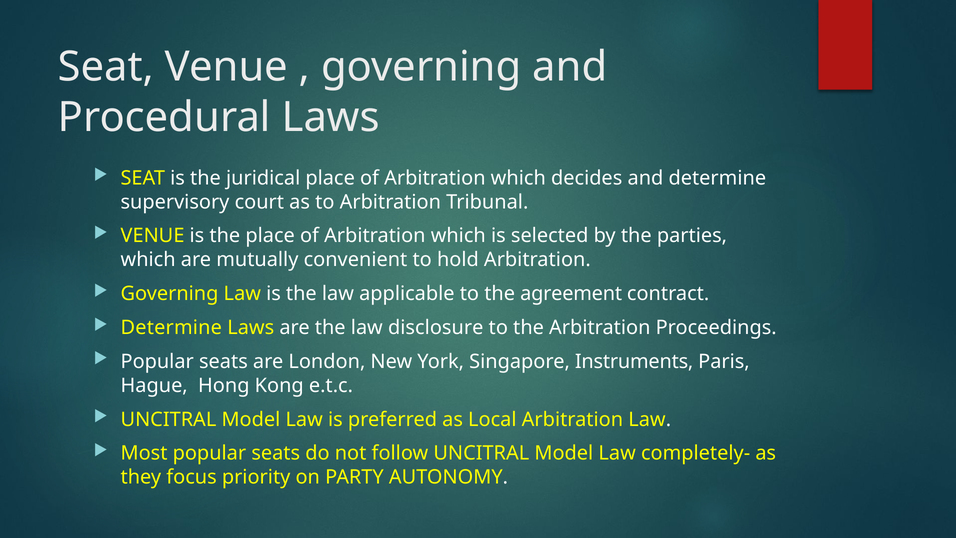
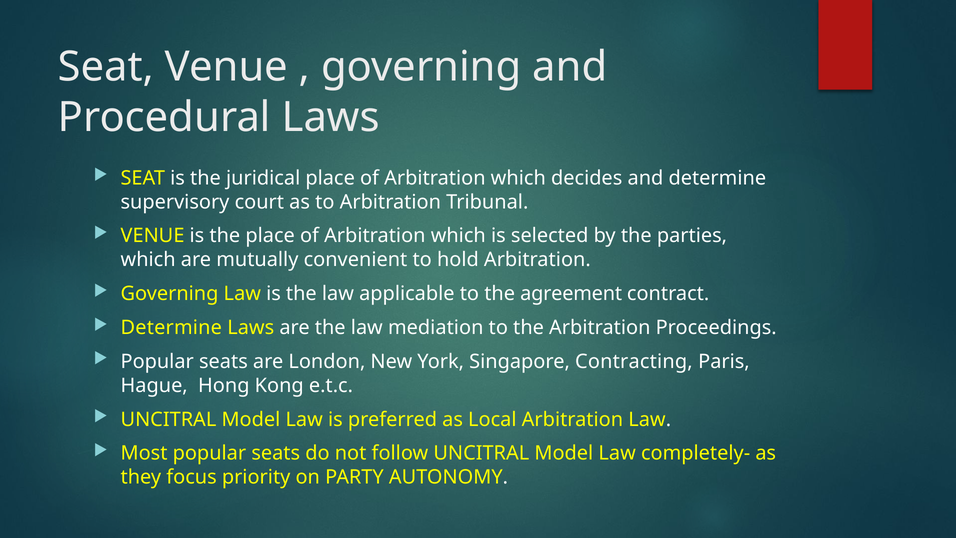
disclosure: disclosure -> mediation (436, 328)
Instruments: Instruments -> Contracting (634, 361)
